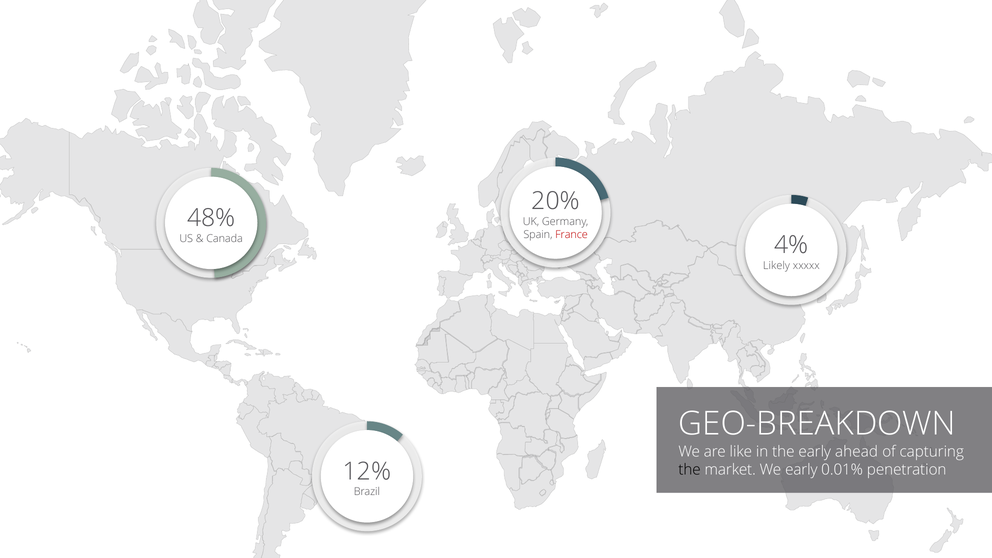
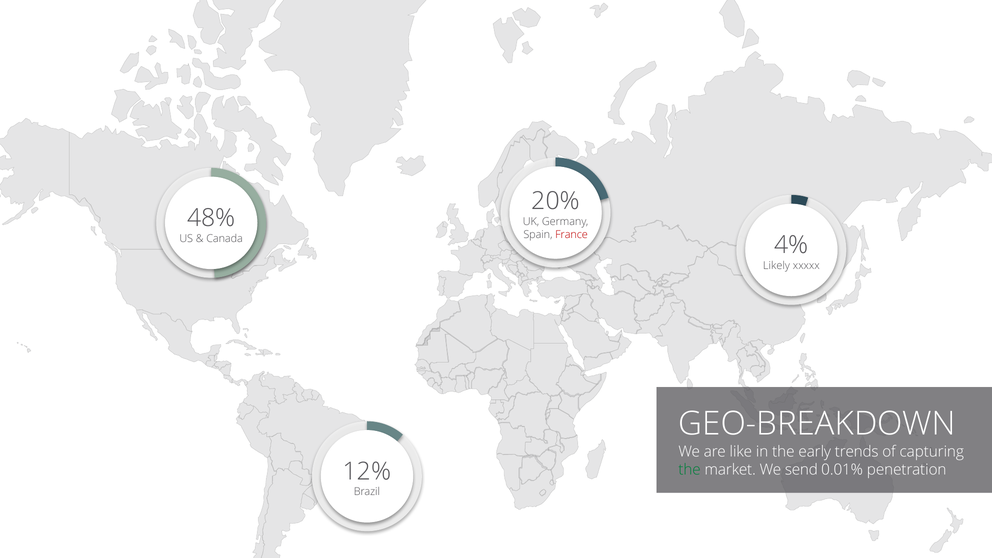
ahead: ahead -> trends (857, 452)
the colour: black -> green (690, 470)
We early: early -> send (801, 470)
